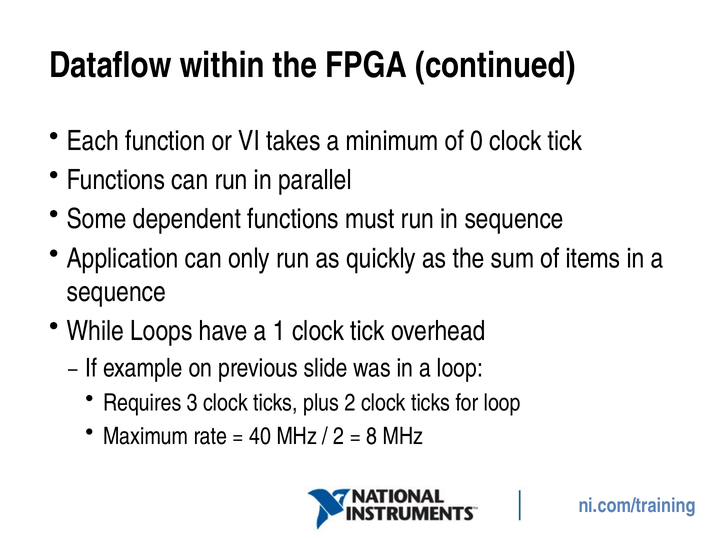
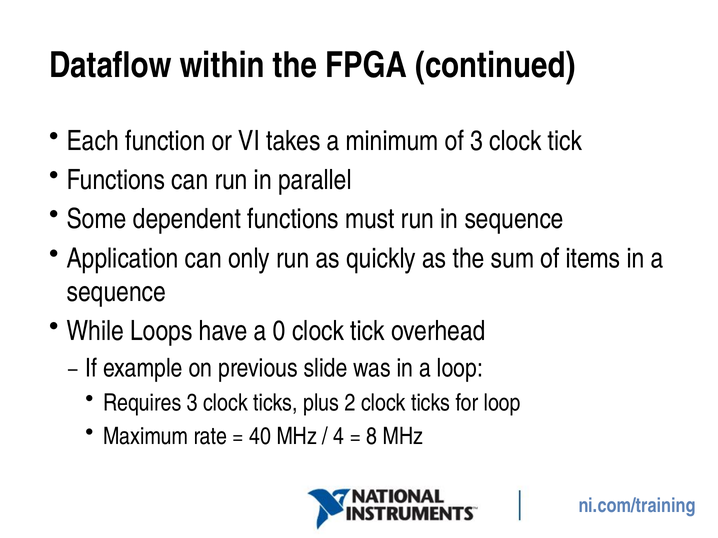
of 0: 0 -> 3 (477, 141)
1: 1 -> 0 (279, 331)
2: 2 -> 4 (339, 437)
